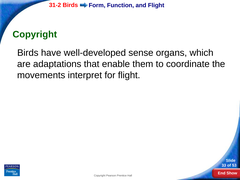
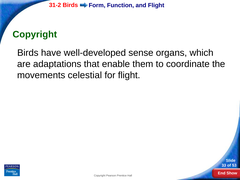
interpret: interpret -> celestial (85, 75)
